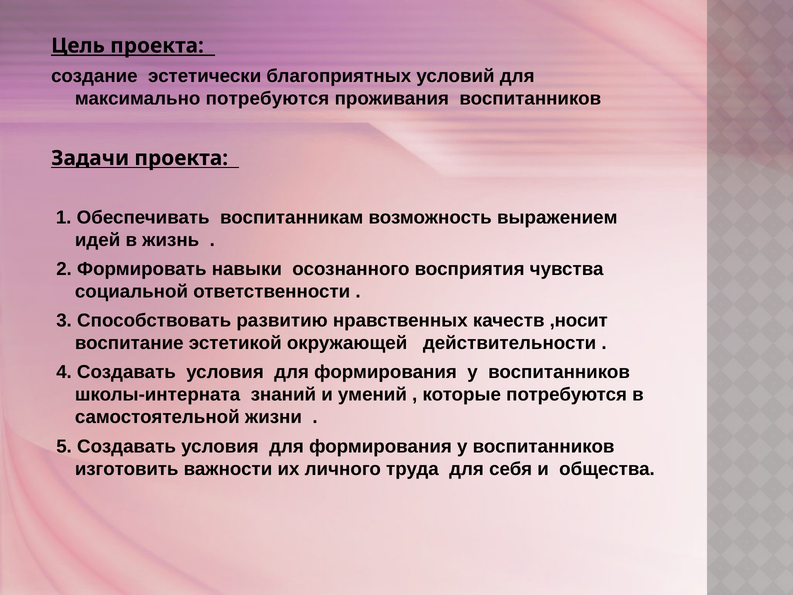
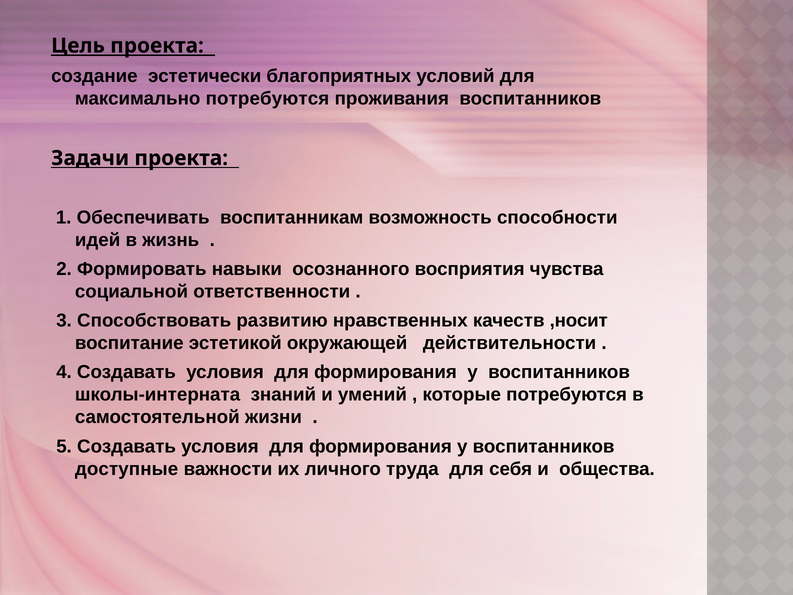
выражением: выражением -> способности (557, 217)
изготовить: изготовить -> доступные (127, 469)
